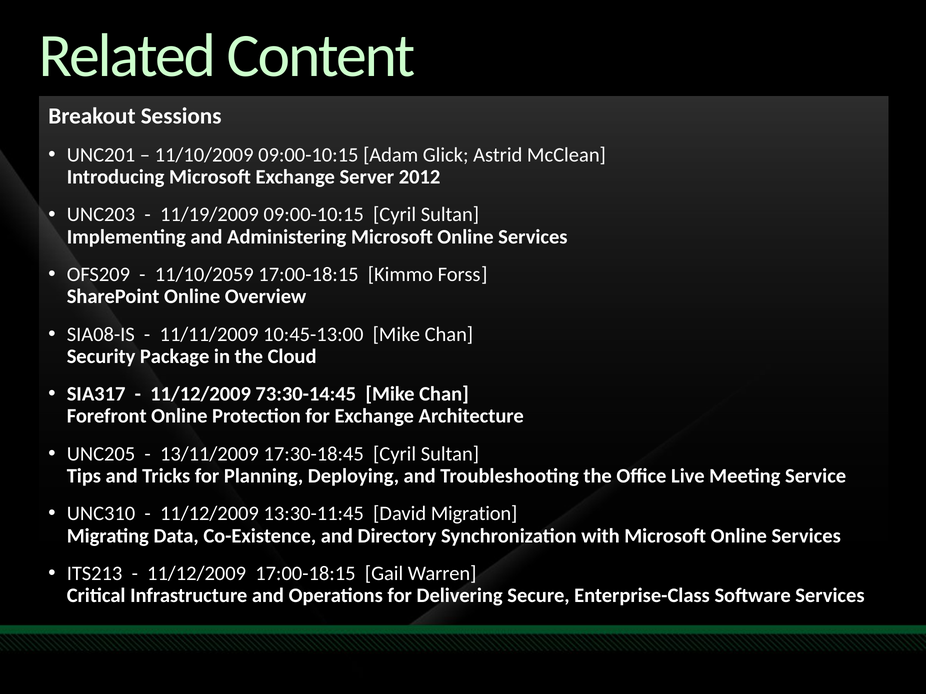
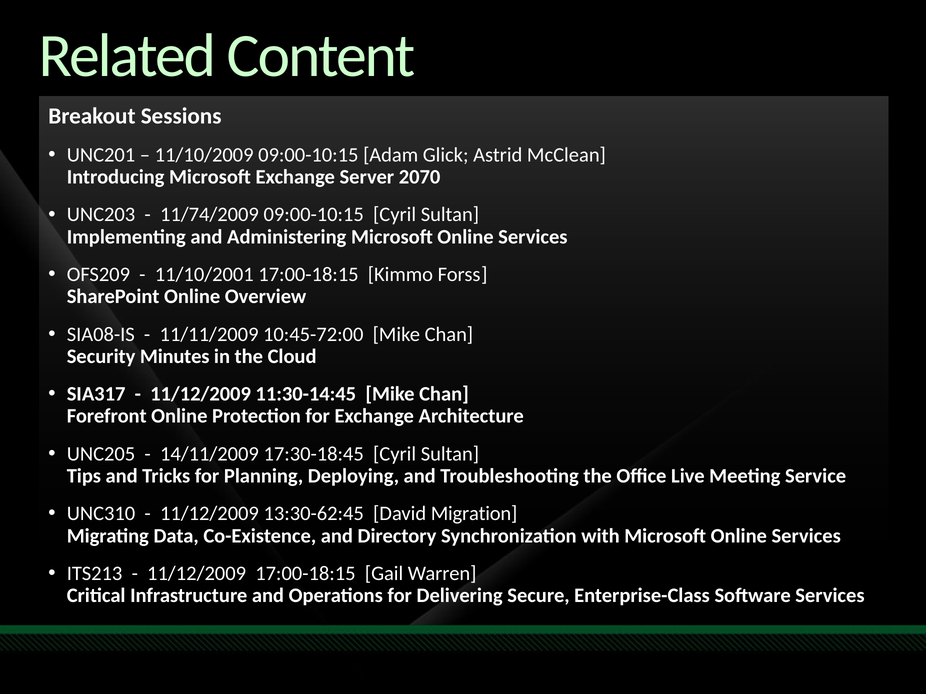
2012: 2012 -> 2070 (420, 177)
11/19/2009: 11/19/2009 -> 11/74/2009 (209, 215)
11/10/2059: 11/10/2059 -> 11/10/2001 (204, 275)
10:45-13:00: 10:45-13:00 -> 10:45-72:00 (313, 334)
Package: Package -> Minutes (175, 357)
73:30-14:45: 73:30-14:45 -> 11:30-14:45 (306, 394)
13/11/2009: 13/11/2009 -> 14/11/2009 (209, 454)
13:30-11:45: 13:30-11:45 -> 13:30-62:45 (314, 514)
